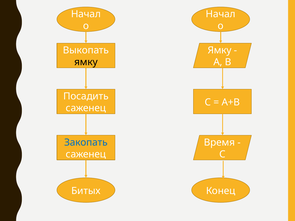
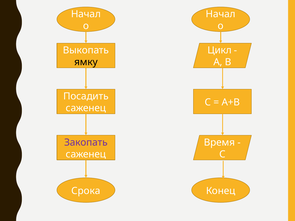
Ямку: Ямку -> Цикл (220, 50)
Закопать colour: blue -> purple (86, 143)
Битых: Битых -> Срока (86, 191)
